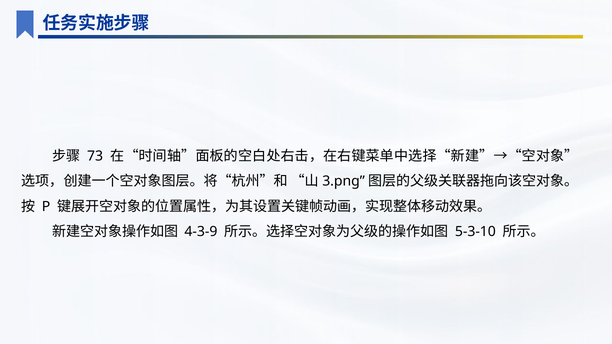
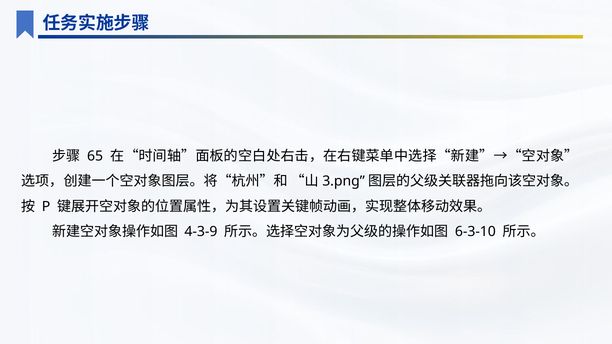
73: 73 -> 65 (95, 156)
5-3-10: 5-3-10 -> 6-3-10 (475, 232)
